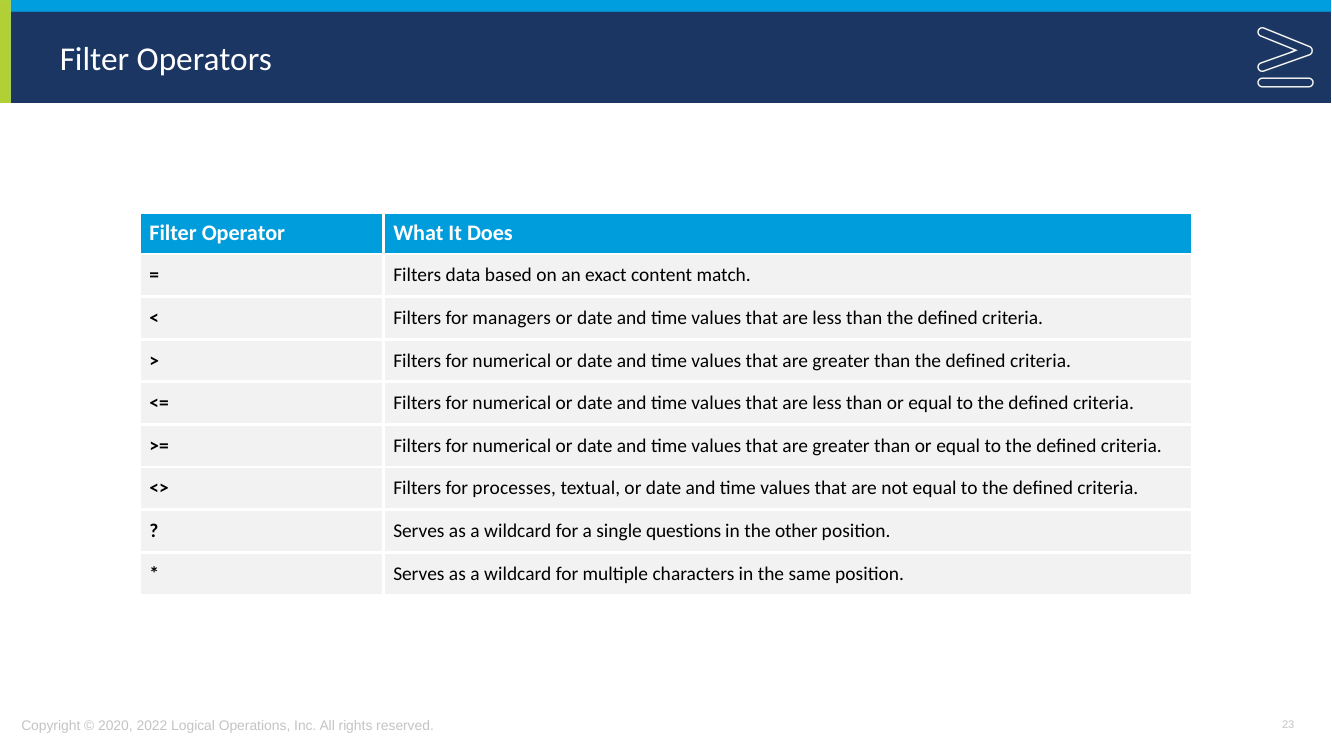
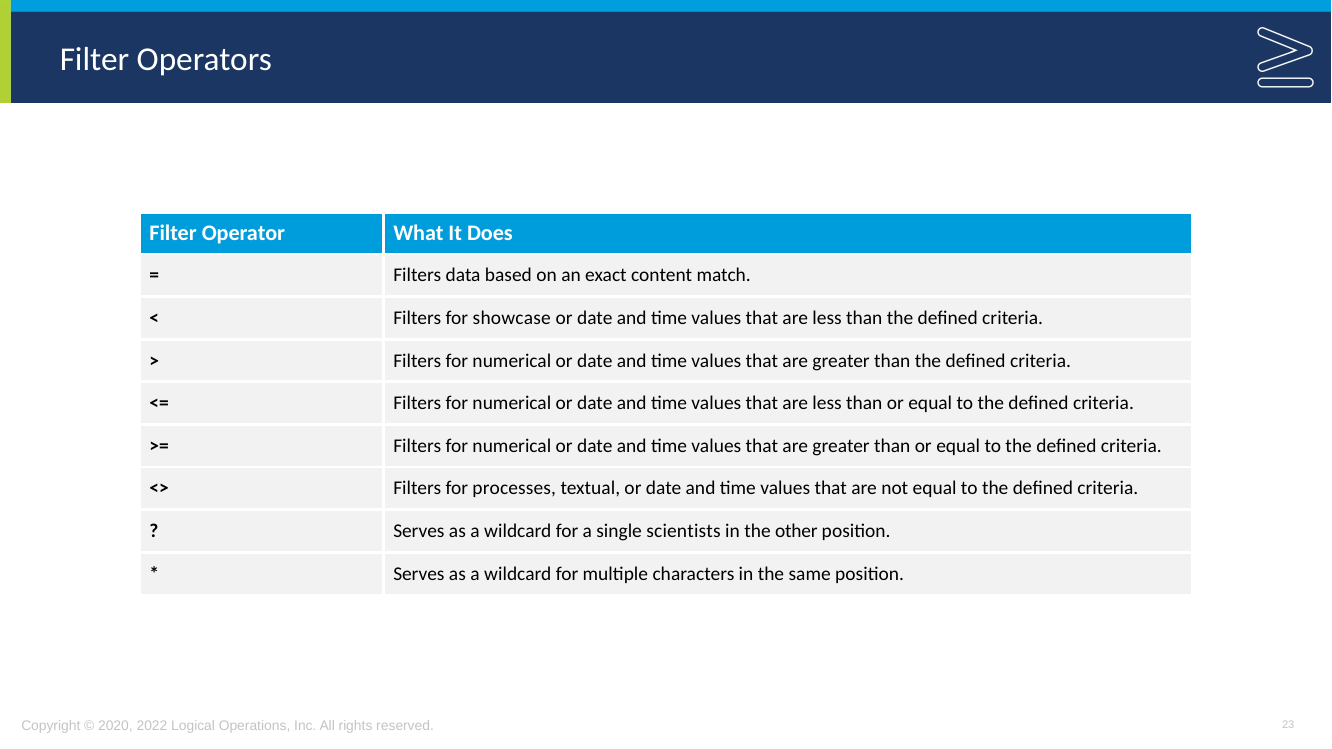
managers: managers -> showcase (512, 318)
questions: questions -> scientists (684, 531)
